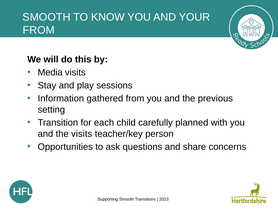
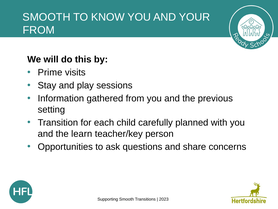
Media: Media -> Prime (50, 72)
the visits: visits -> learn (82, 133)
